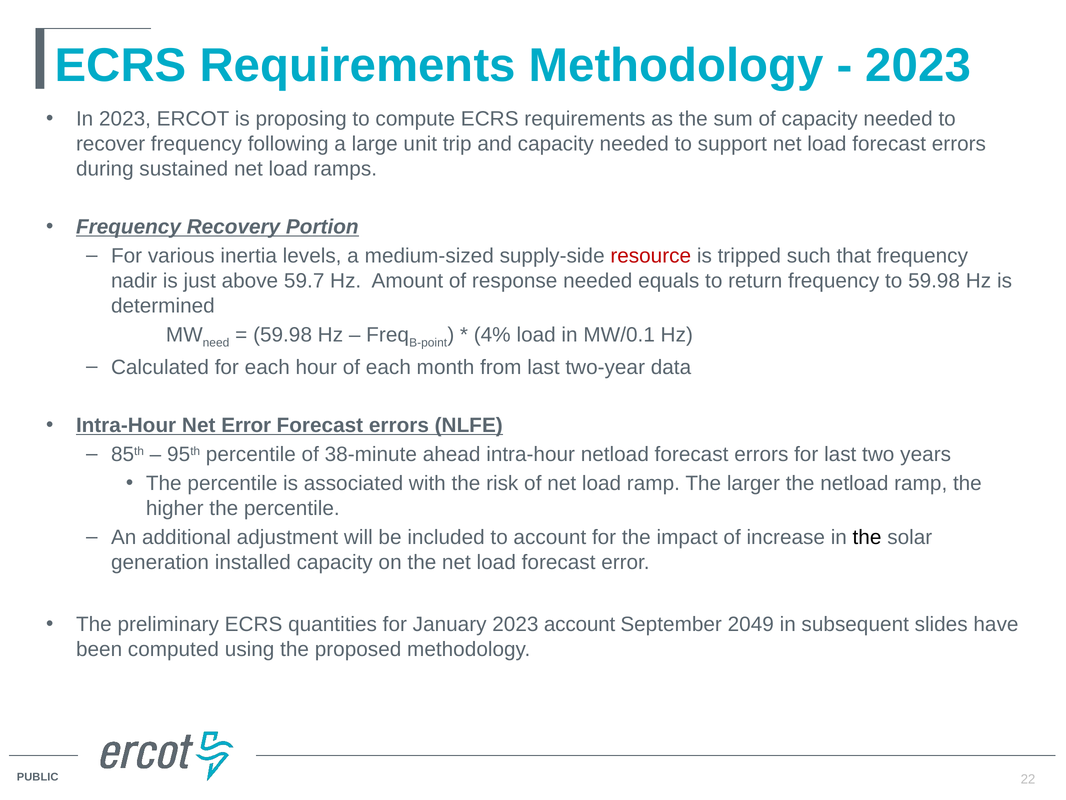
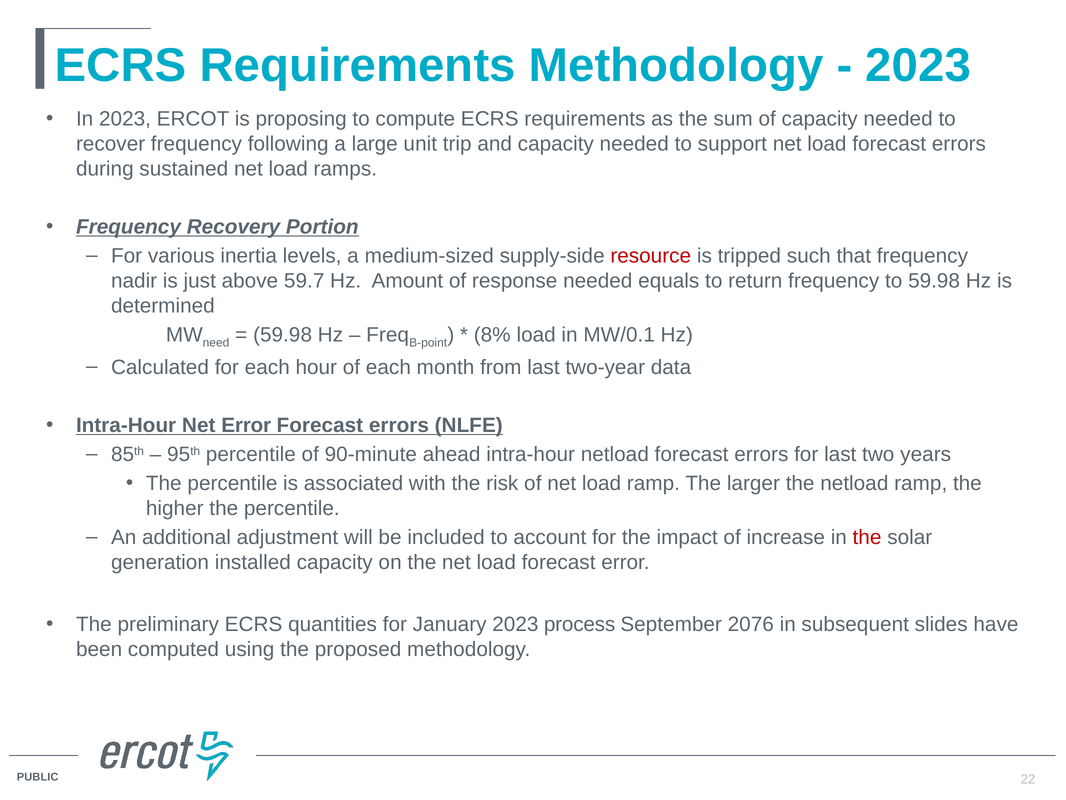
4%: 4% -> 8% (492, 335)
38-minute: 38-minute -> 90-minute (371, 454)
the colour: black -> red (867, 537)
2023 account: account -> process (580, 624)
2049: 2049 -> 2076 (751, 624)
